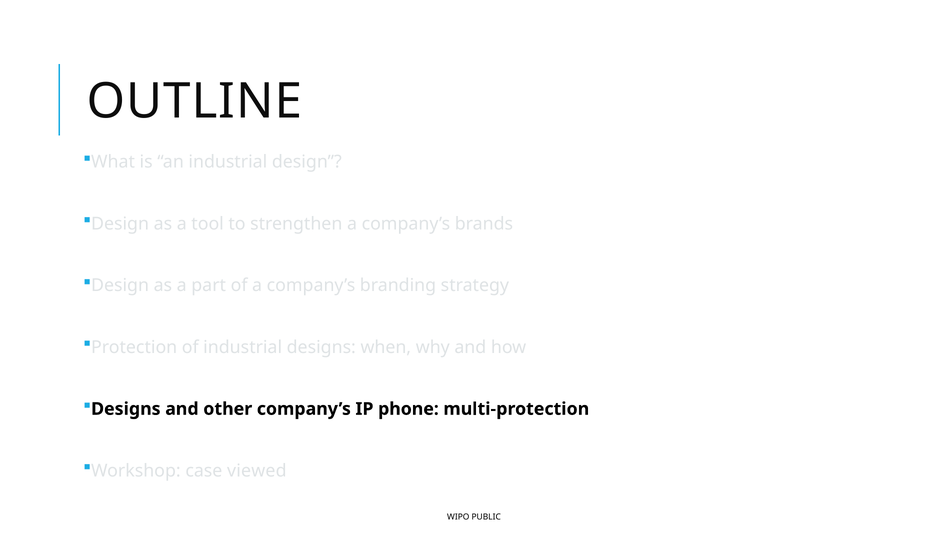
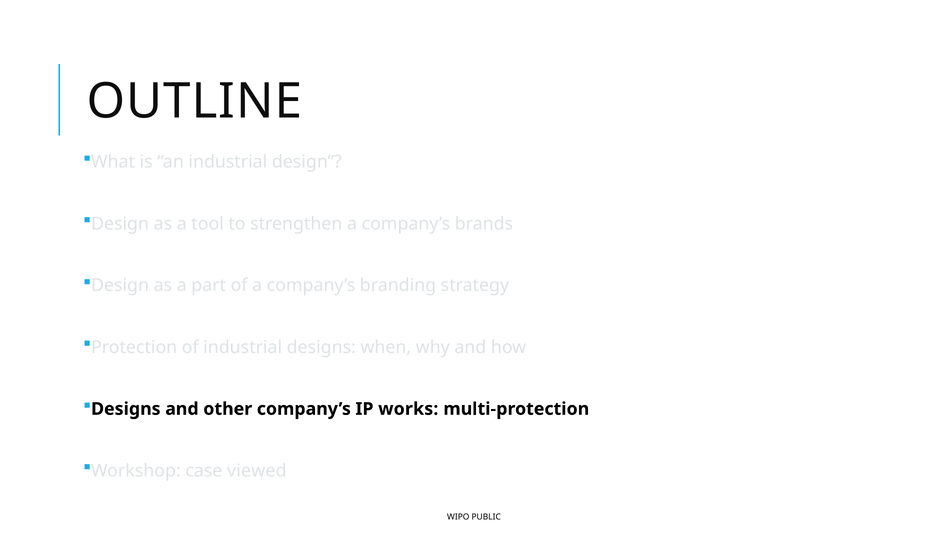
phone: phone -> works (408, 409)
